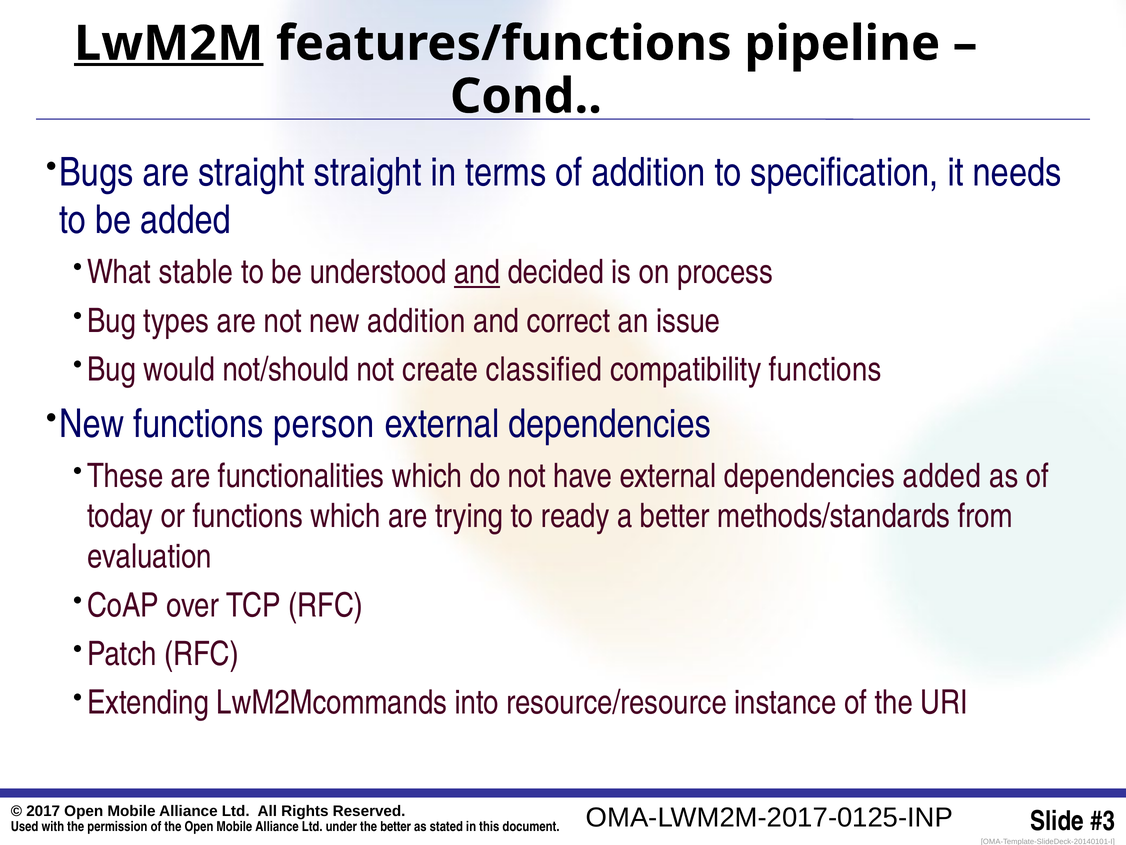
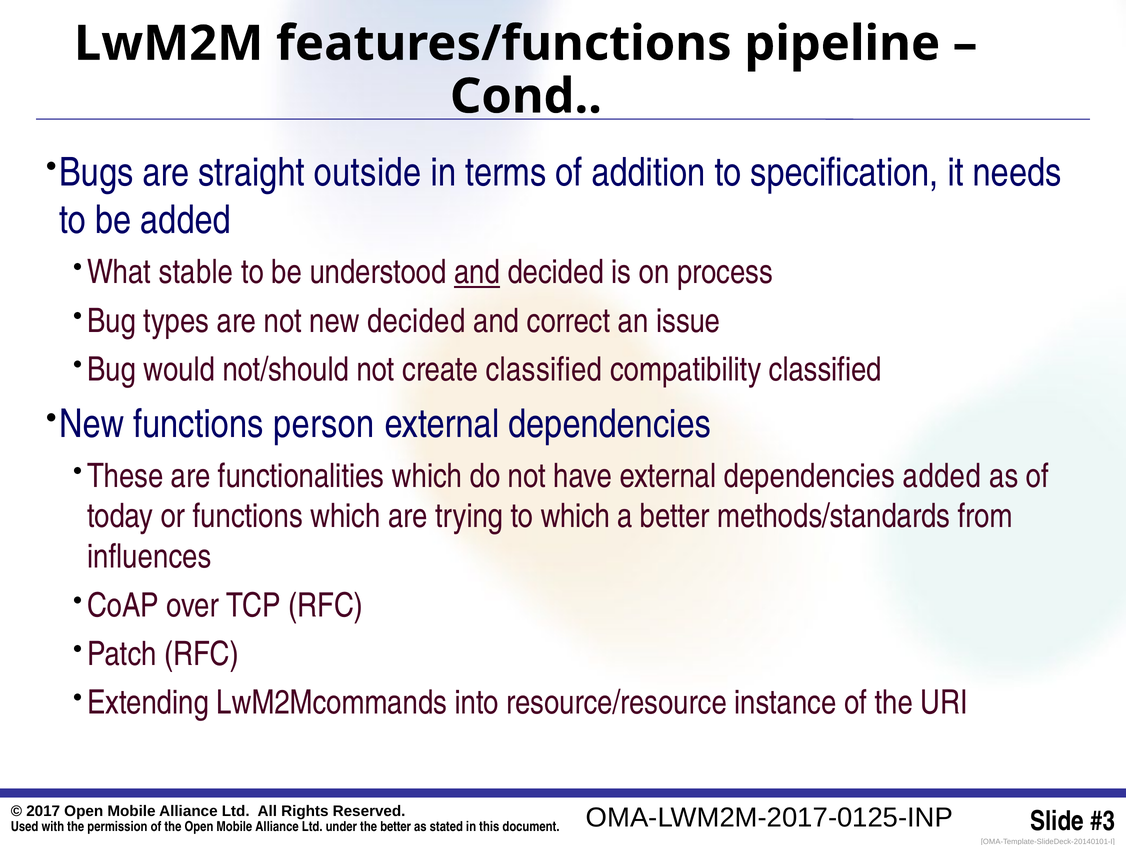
LwM2M underline: present -> none (169, 44)
straight straight: straight -> outside (368, 173)
new addition: addition -> decided (416, 321)
compatibility functions: functions -> classified (825, 370)
to ready: ready -> which (575, 516)
evaluation: evaluation -> influences (149, 556)
